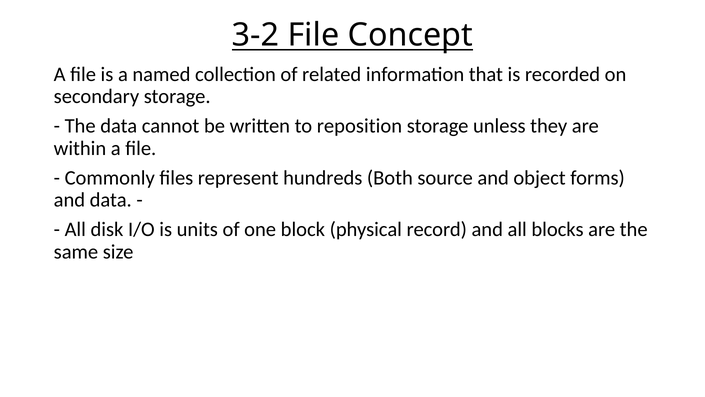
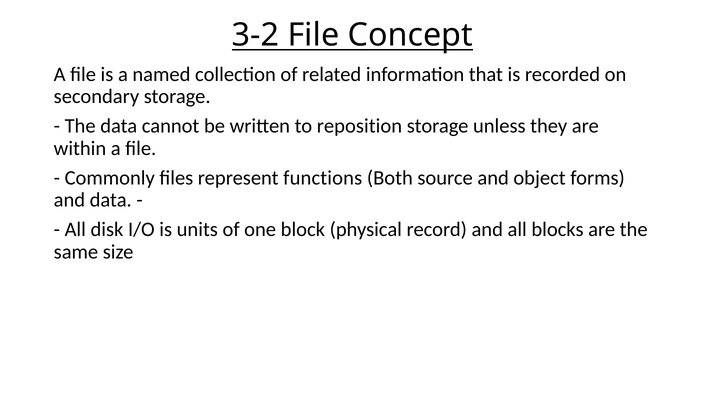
hundreds: hundreds -> functions (323, 178)
